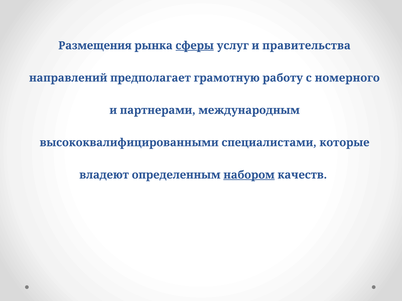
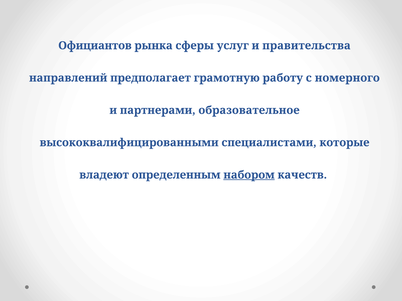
Размещения: Размещения -> Официантов (95, 46)
сферы underline: present -> none (195, 46)
международным: международным -> образовательное (249, 110)
